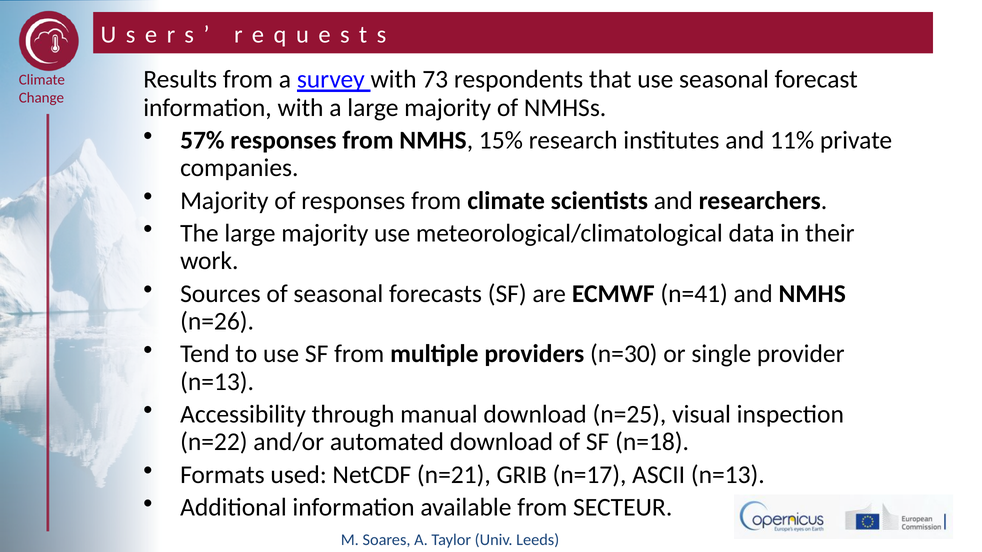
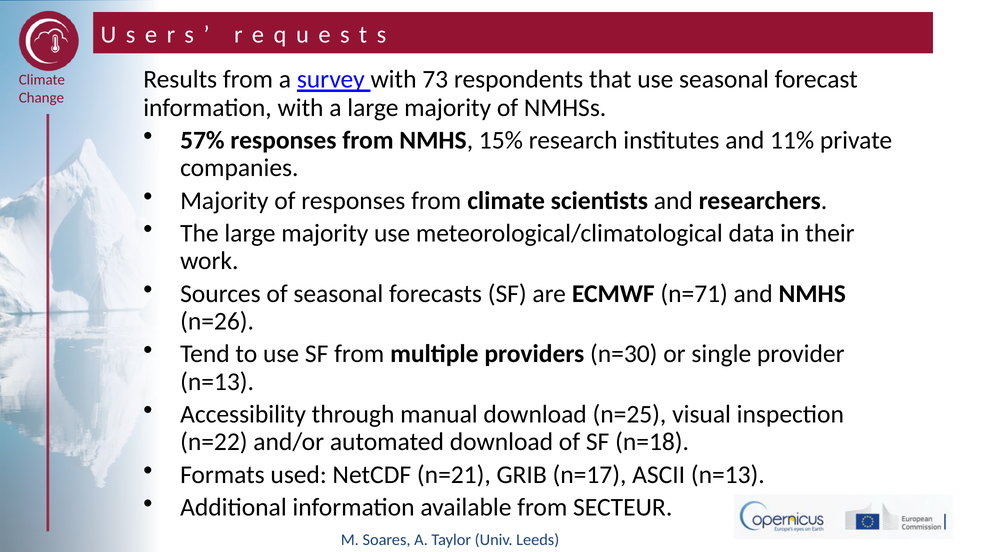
n=41: n=41 -> n=71 (694, 294)
